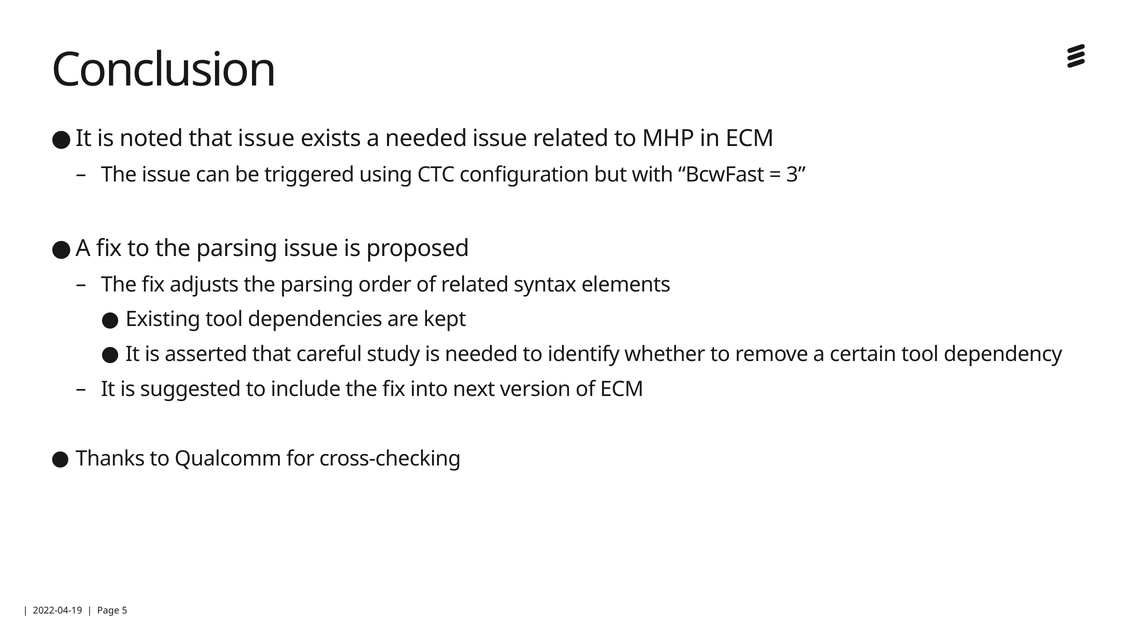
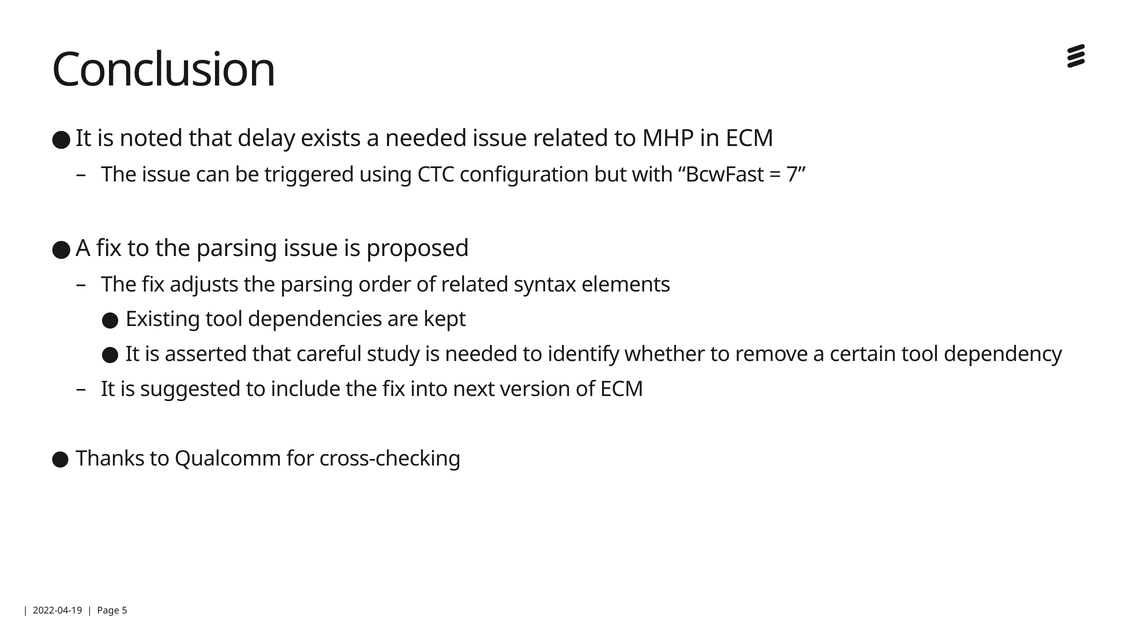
that issue: issue -> delay (266, 139)
3: 3 -> 7 (796, 175)
